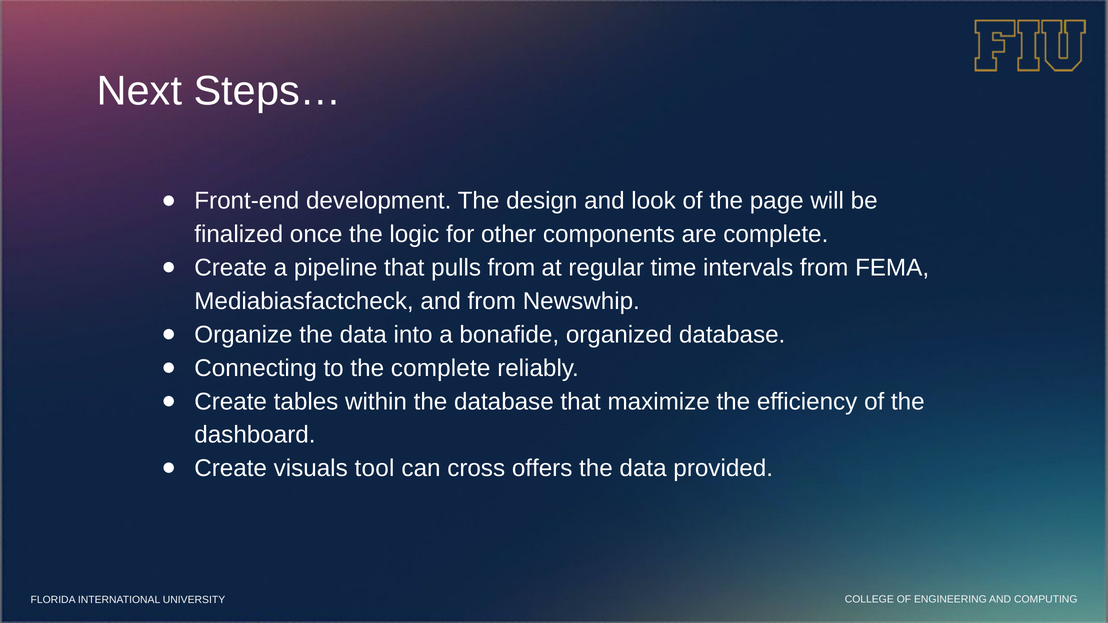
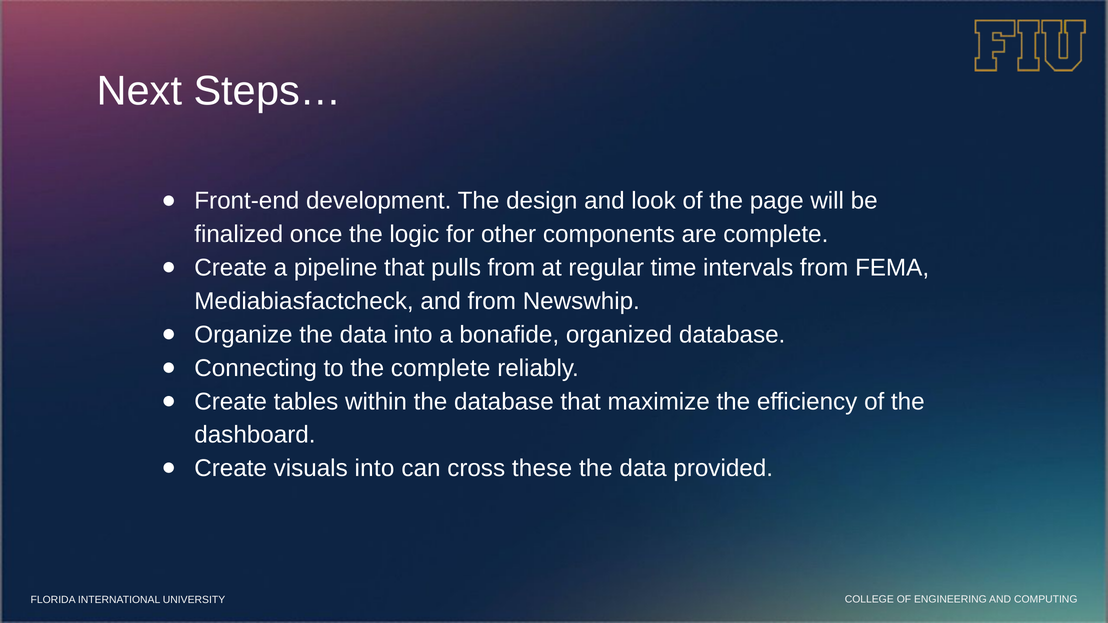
visuals tool: tool -> into (375, 469)
offers: offers -> these (542, 469)
